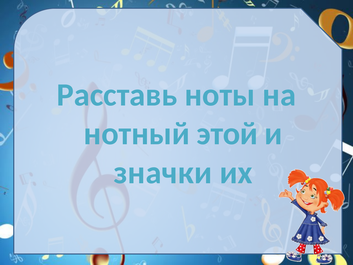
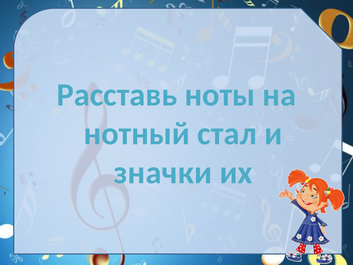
этой: этой -> стал (227, 134)
